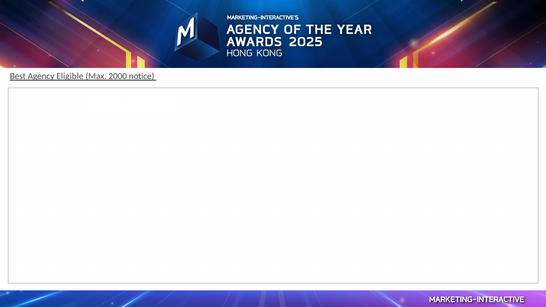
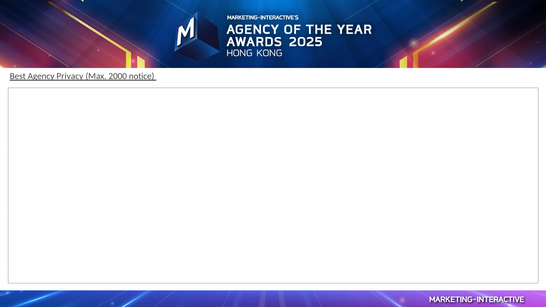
Eligible: Eligible -> Privacy (70, 76)
